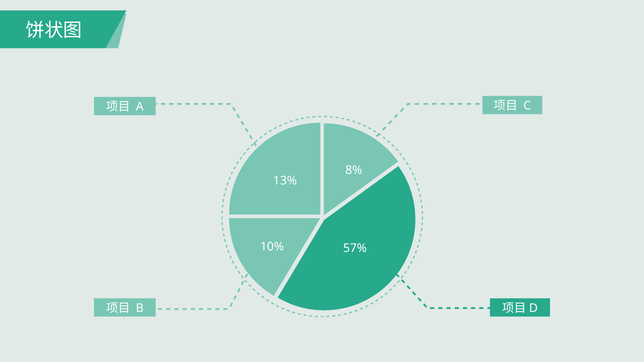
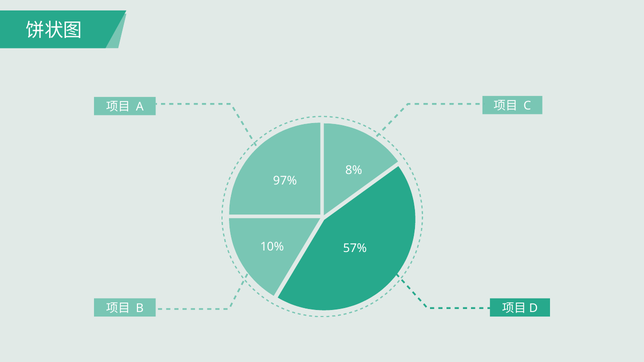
13%: 13% -> 97% (285, 181)
